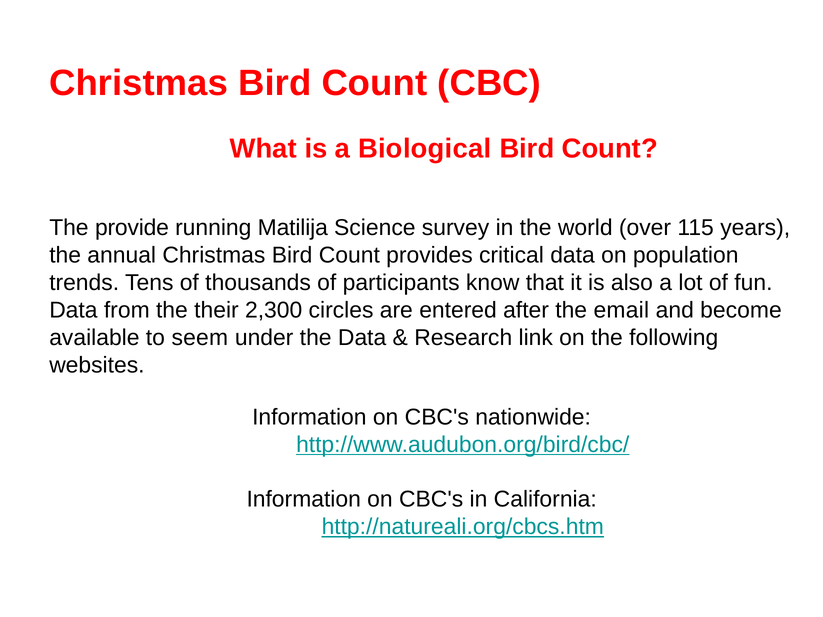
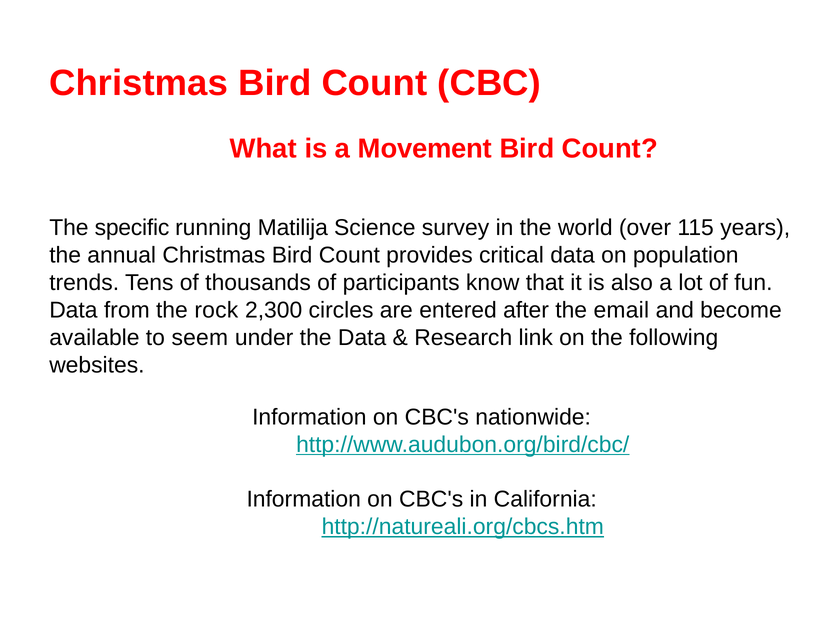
Biological: Biological -> Movement (425, 149)
provide: provide -> specific (132, 228)
their: their -> rock (216, 310)
